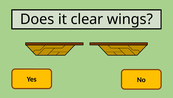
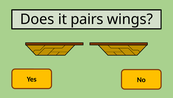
clear: clear -> pairs (87, 19)
